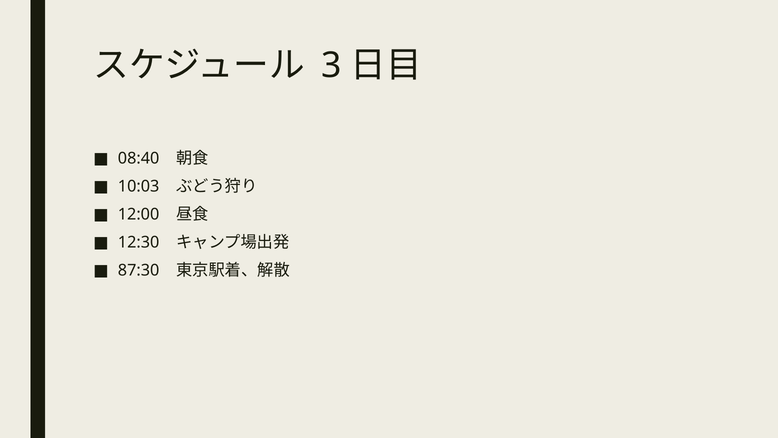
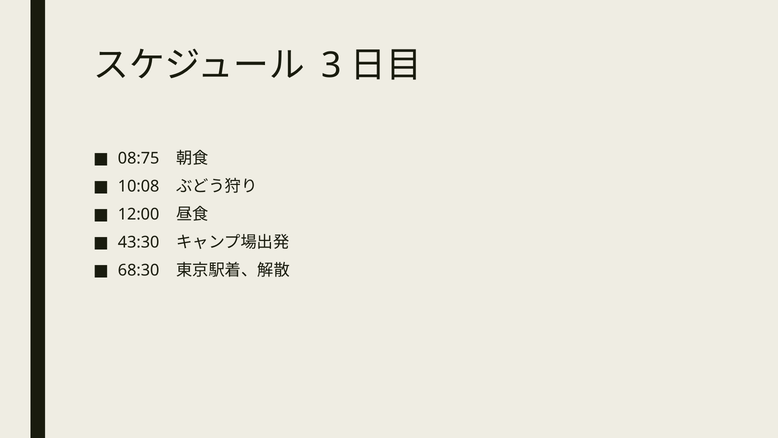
08:40: 08:40 -> 08:75 (139, 158)
10:03: 10:03 -> 10:08 (139, 186)
12:30: 12:30 -> 43:30 (139, 242)
87:30: 87:30 -> 68:30 (139, 270)
